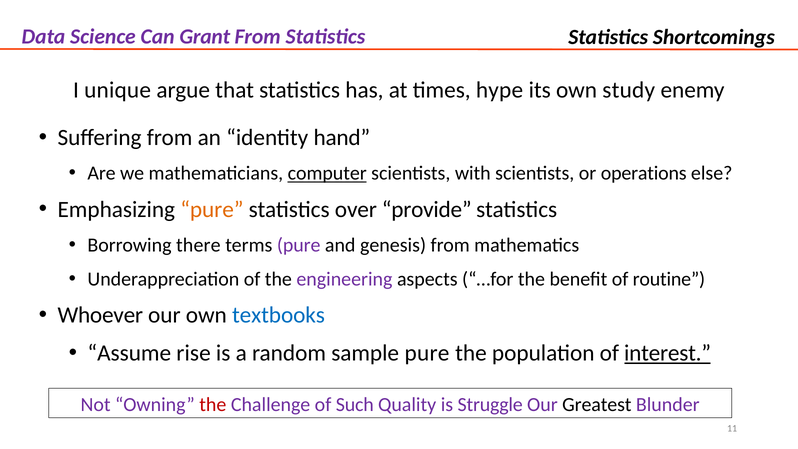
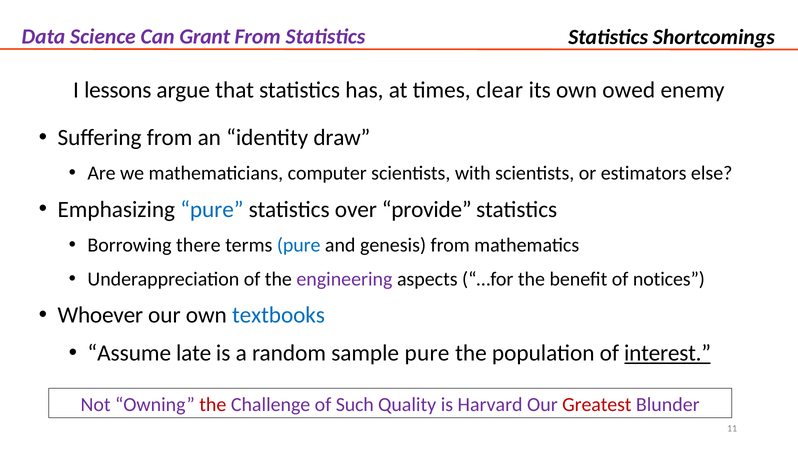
unique: unique -> lessons (118, 90)
hype: hype -> clear (500, 90)
study: study -> owed (629, 90)
hand: hand -> draw (342, 138)
computer underline: present -> none (327, 173)
operations: operations -> estimators (644, 173)
pure colour: orange -> blue (212, 209)
pure colour: purple -> blue (299, 245)
routine: routine -> notices (669, 279)
rise: rise -> late (194, 353)
Struggle: Struggle -> Harvard (490, 404)
Greatest colour: black -> red (597, 404)
